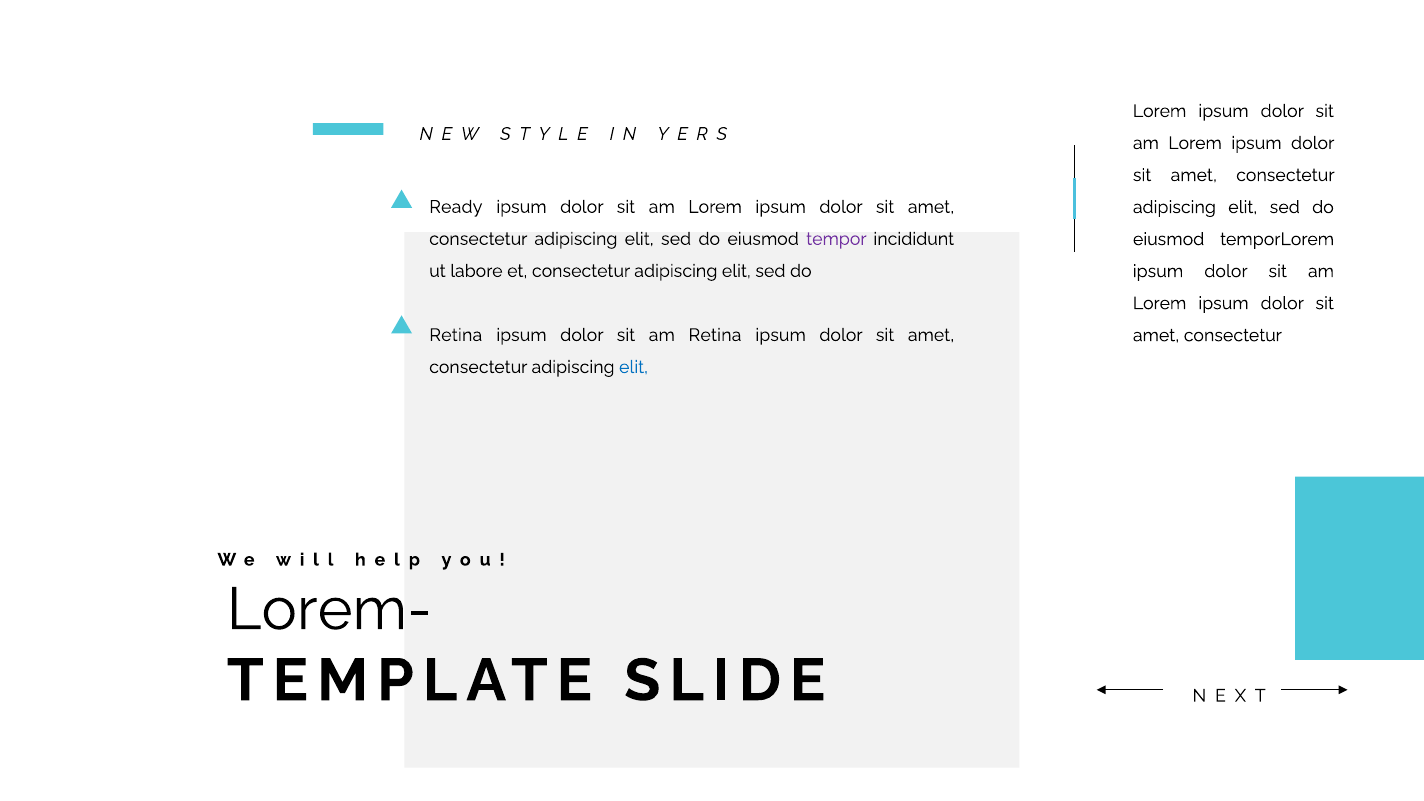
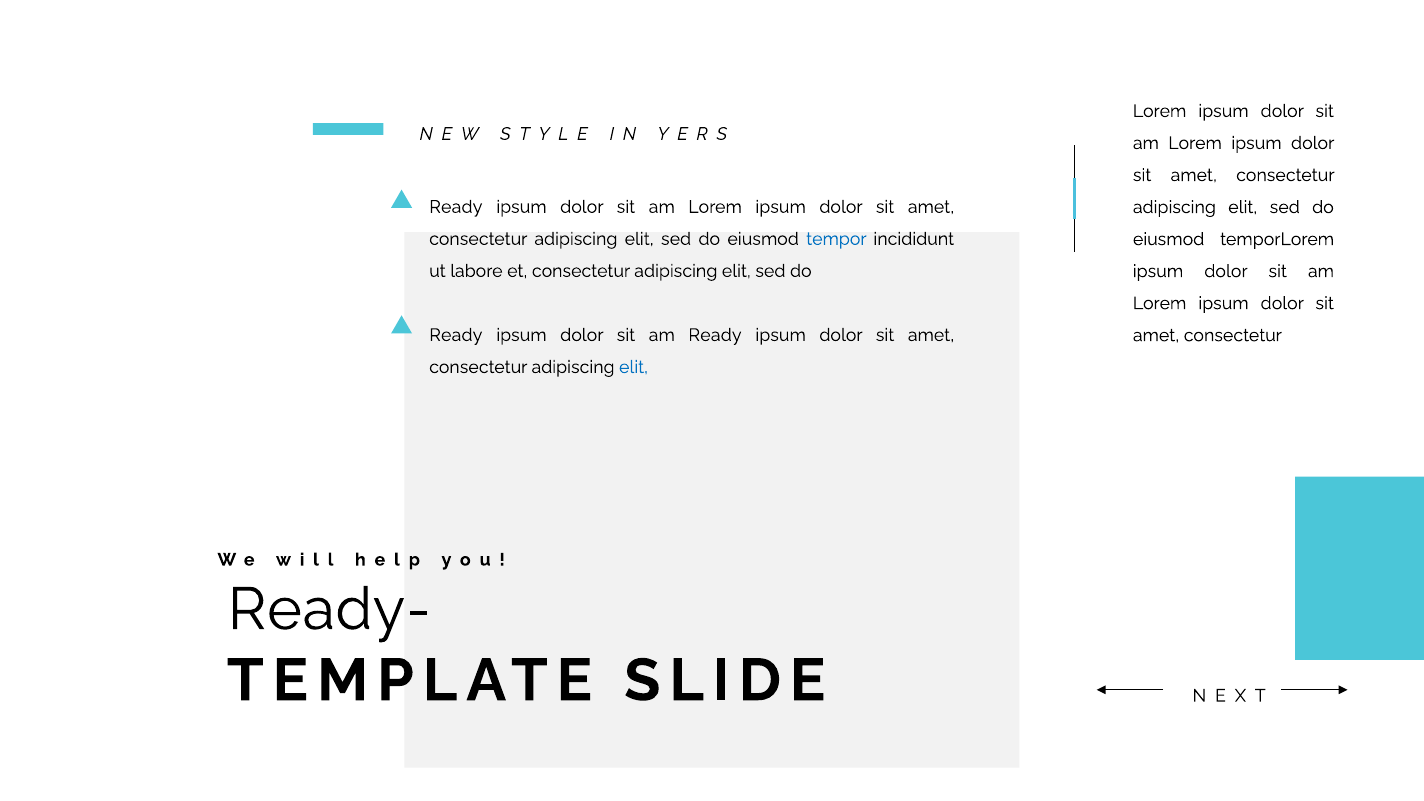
tempor colour: purple -> blue (836, 239)
Retina: Retina -> Ready (456, 335)
am Retina: Retina -> Ready (715, 335)
Lorem-: Lorem- -> Ready- (329, 609)
